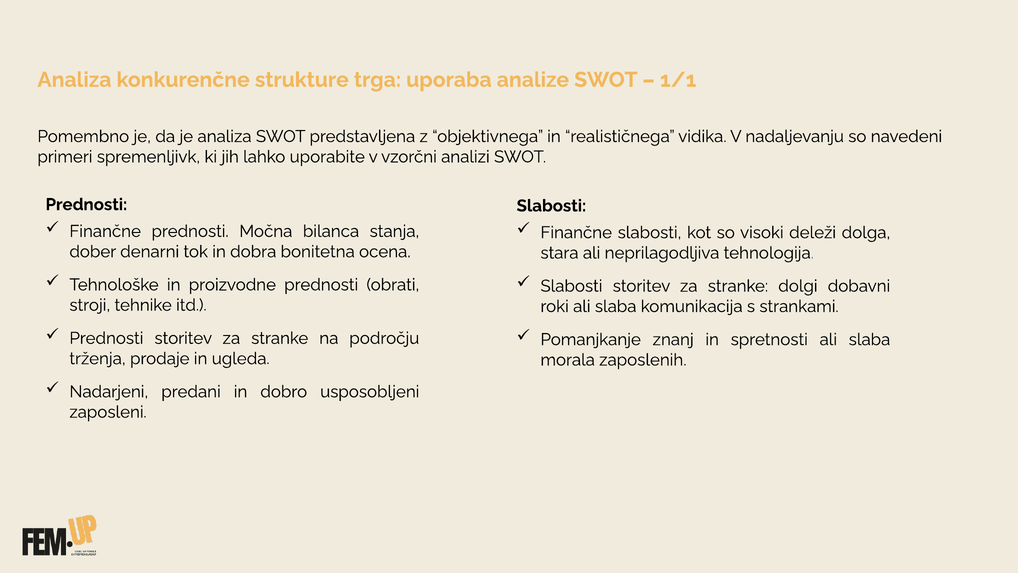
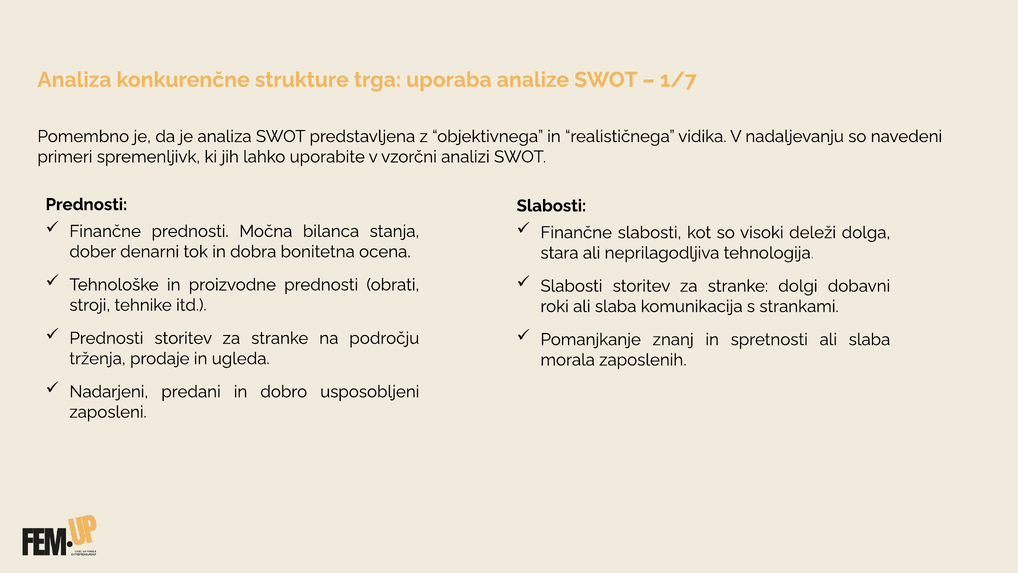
1/1: 1/1 -> 1/7 (678, 80)
